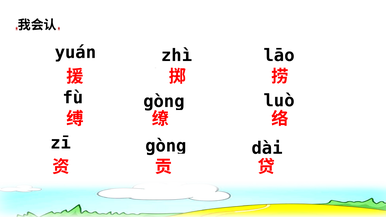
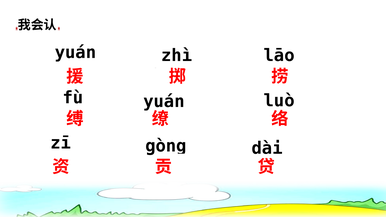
fù gòng: gòng -> yuán (164, 101)
